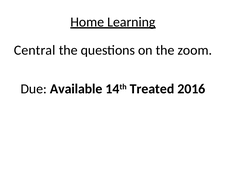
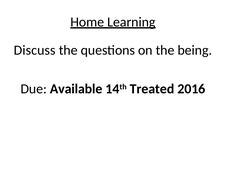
Central: Central -> Discuss (35, 50)
zoom: zoom -> being (195, 50)
